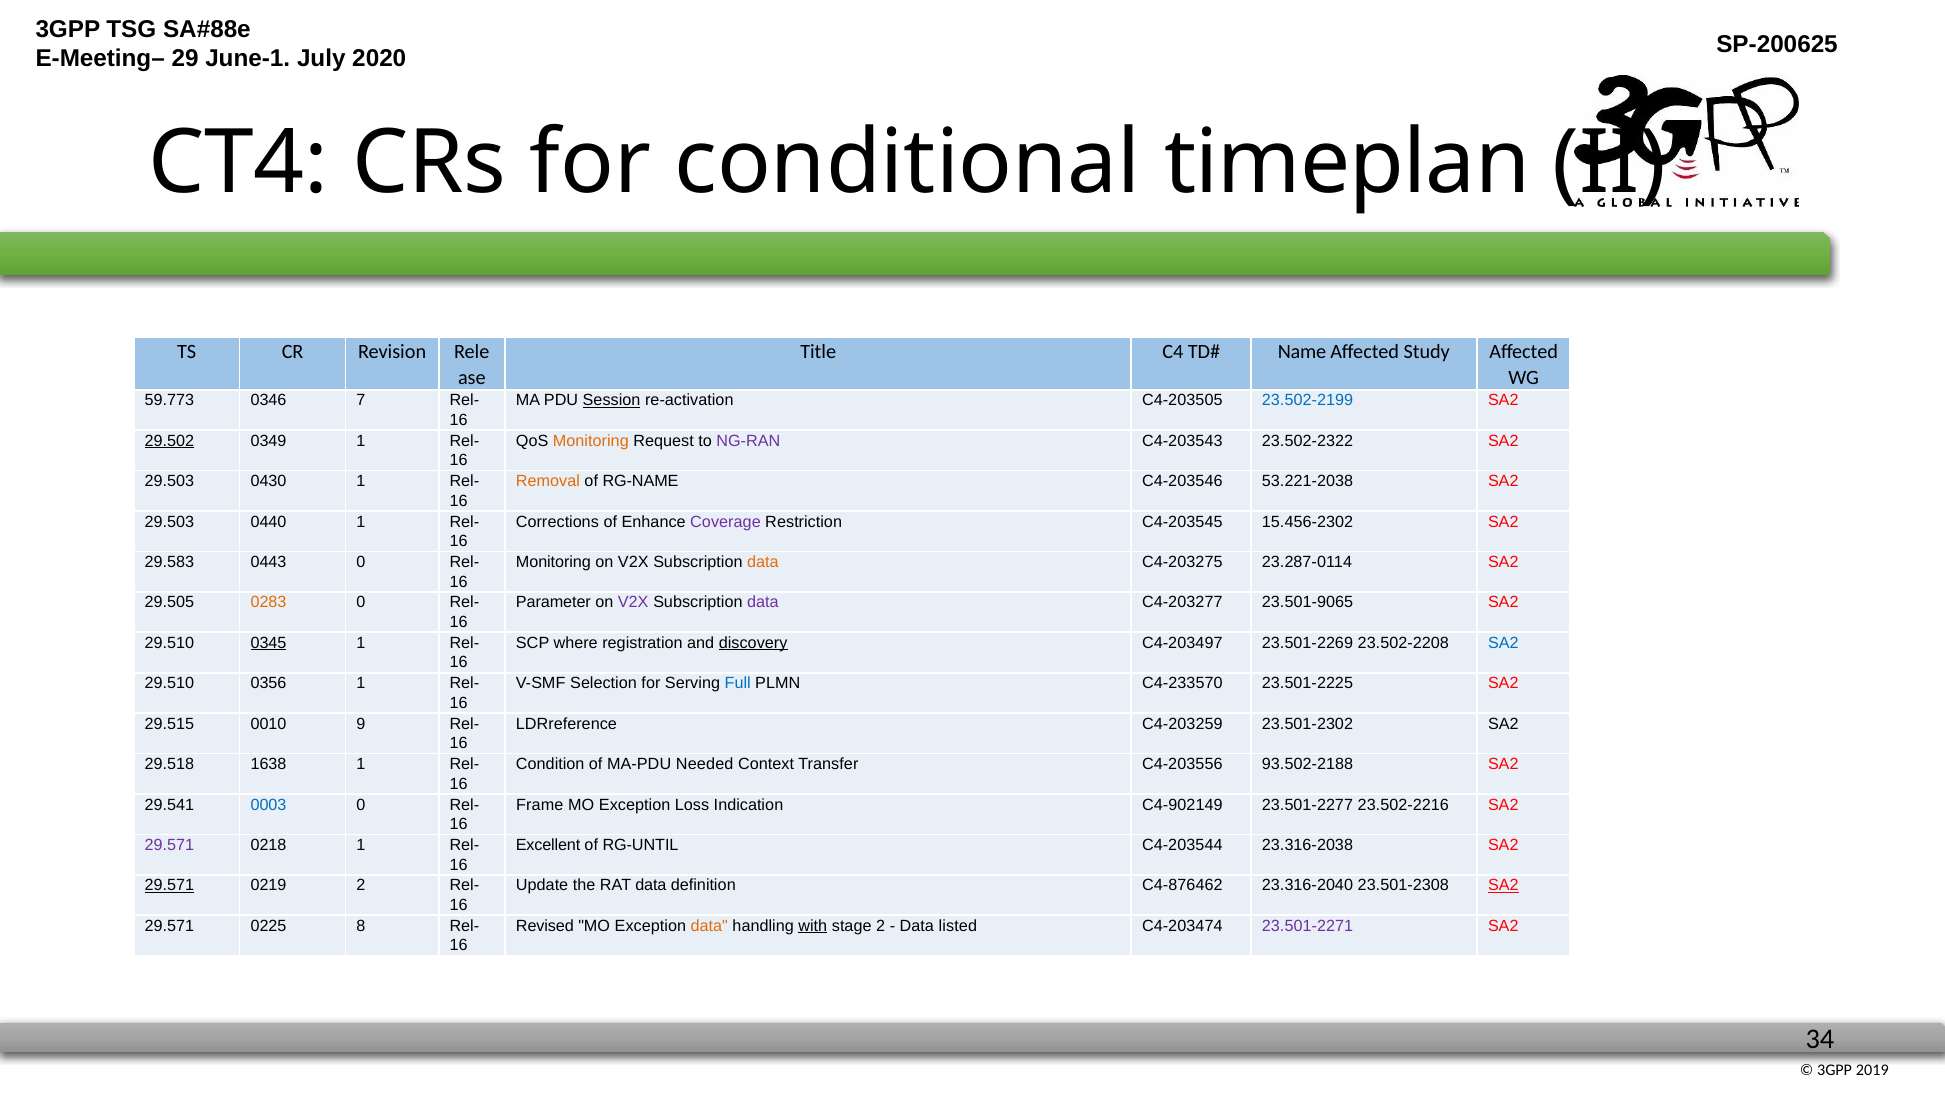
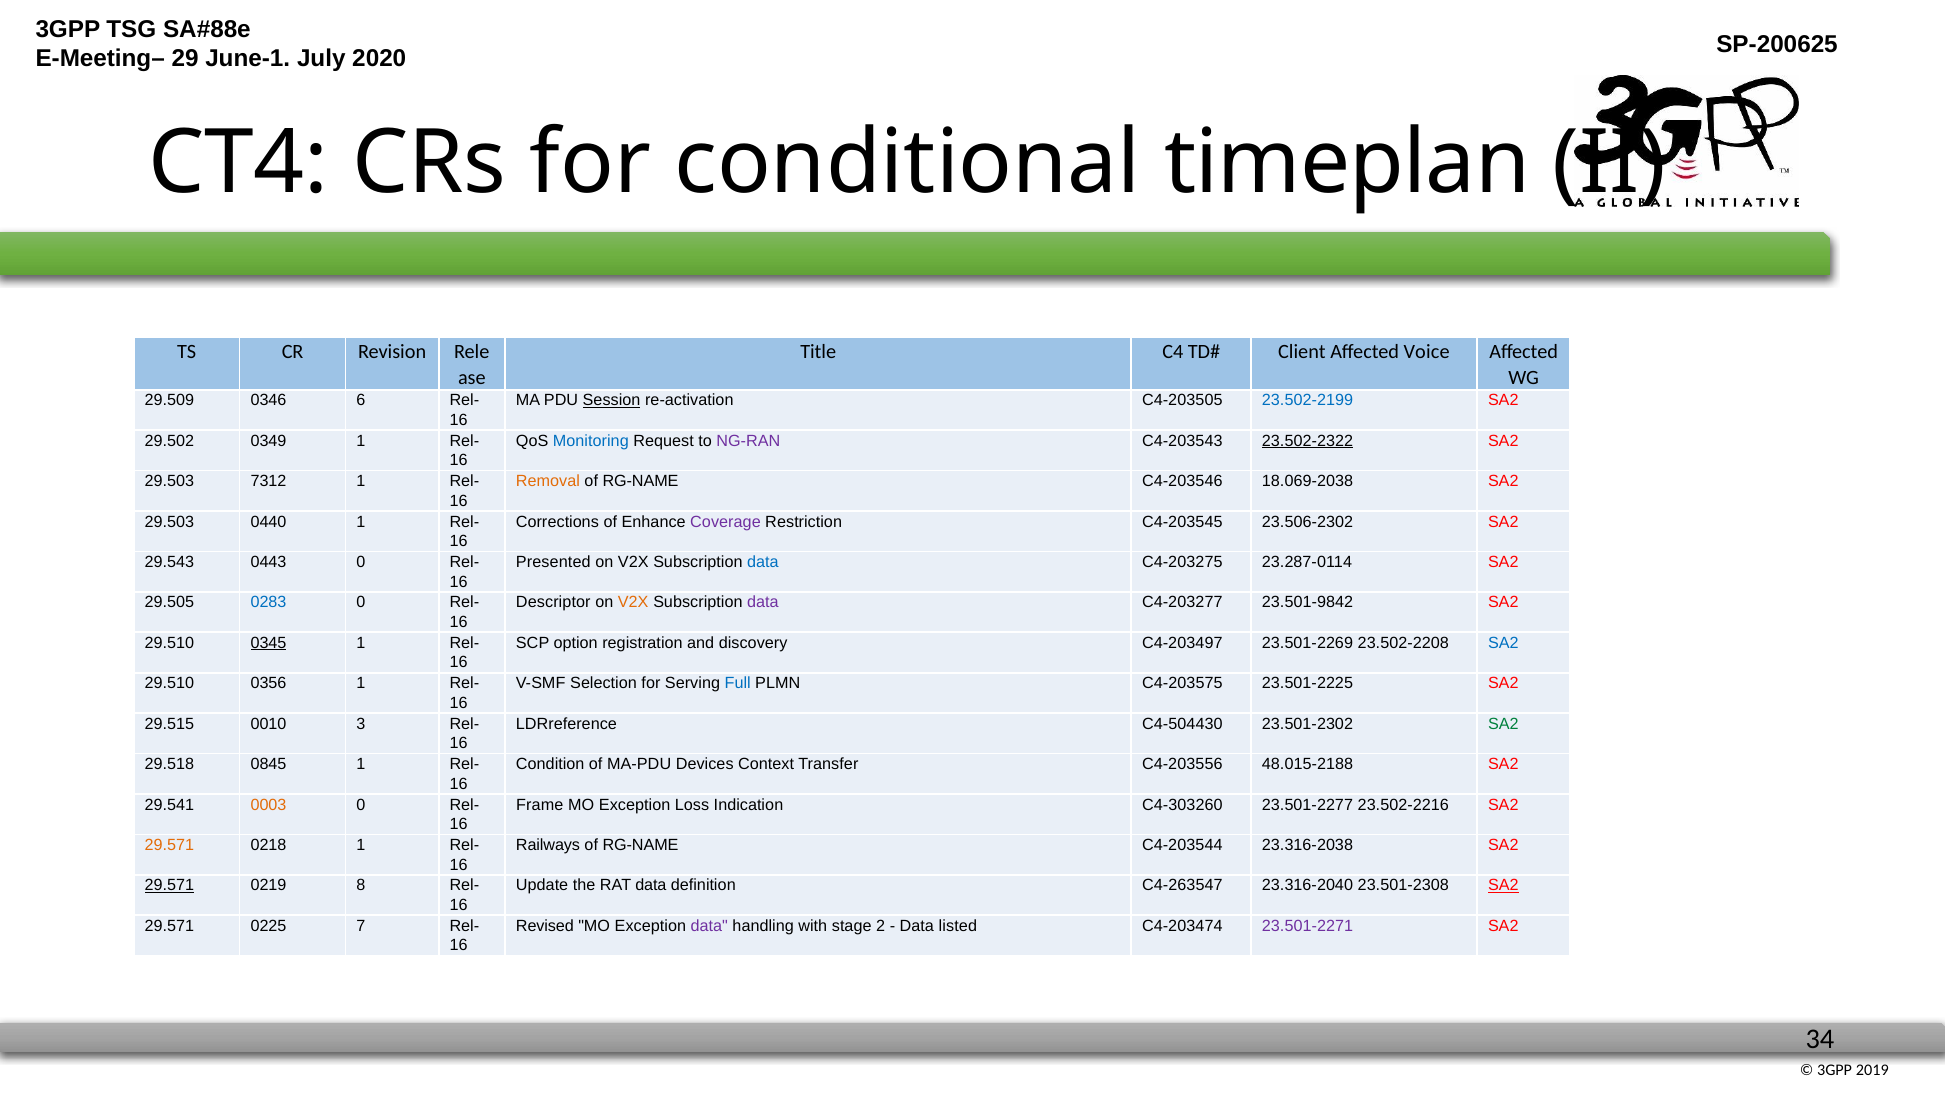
Name: Name -> Client (1302, 351)
Study: Study -> Voice (1427, 351)
59.773: 59.773 -> 29.509 (169, 400)
7: 7 -> 6 (361, 400)
29.502 underline: present -> none (169, 441)
Monitoring colour: orange -> blue (591, 441)
23.502-2322 underline: none -> present (1308, 441)
0430: 0430 -> 7312 (269, 481)
53.221-2038: 53.221-2038 -> 18.069-2038 (1308, 481)
15.456-2302: 15.456-2302 -> 23.506-2302 (1308, 522)
29.583: 29.583 -> 29.543 (169, 562)
Monitoring: Monitoring -> Presented (553, 562)
data colour: orange -> blue (763, 562)
0283 colour: orange -> blue (269, 603)
Parameter: Parameter -> Descriptor (553, 603)
V2X colour: purple -> orange (633, 603)
23.501-9065: 23.501-9065 -> 23.501-9842 (1308, 603)
where: where -> option (576, 643)
discovery underline: present -> none (753, 643)
C4-233570: C4-233570 -> C4-203575 (1182, 683)
9: 9 -> 3 (361, 724)
C4-203259: C4-203259 -> C4-504430 (1182, 724)
SA2 colour: black -> green (1503, 724)
1638: 1638 -> 0845 (269, 764)
Needed: Needed -> Devices (705, 764)
93.502-2188: 93.502-2188 -> 48.015-2188 (1308, 764)
0003 colour: blue -> orange (269, 805)
C4-902149: C4-902149 -> C4-303260 (1182, 805)
29.571 colour: purple -> orange (169, 845)
Excellent: Excellent -> Railways (548, 845)
RG-UNTIL: RG-UNTIL -> RG-NAME (641, 845)
0219 2: 2 -> 8 (361, 886)
C4-876462: C4-876462 -> C4-263547 (1182, 886)
8: 8 -> 7 (361, 926)
data colour: orange -> purple (709, 926)
with underline: present -> none (813, 926)
